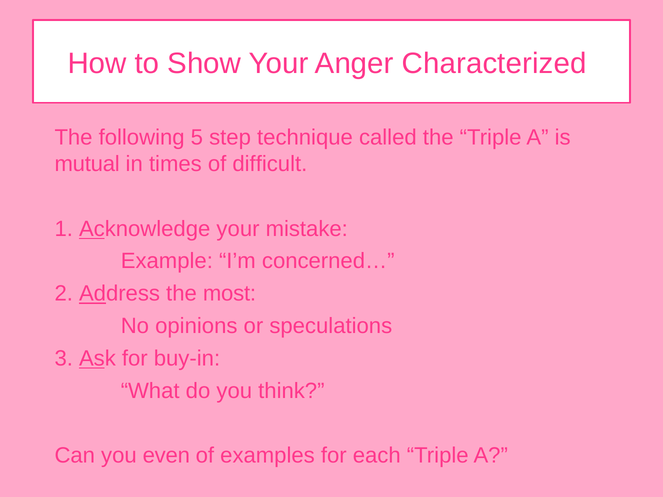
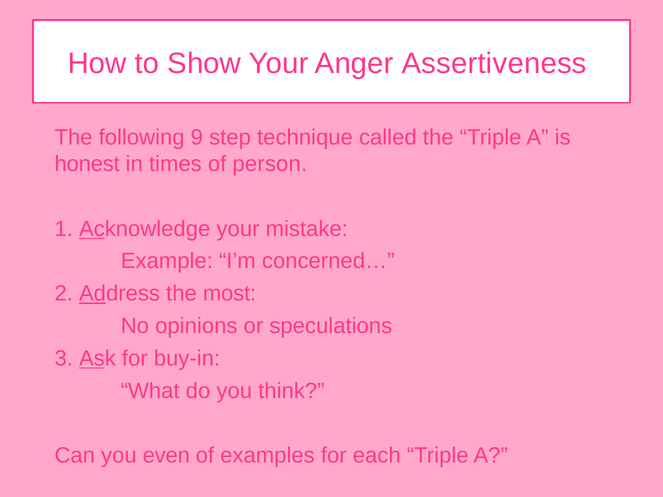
Characterized: Characterized -> Assertiveness (494, 63)
5: 5 -> 9 (197, 137)
mutual: mutual -> honest (87, 164)
difficult: difficult -> person (270, 164)
